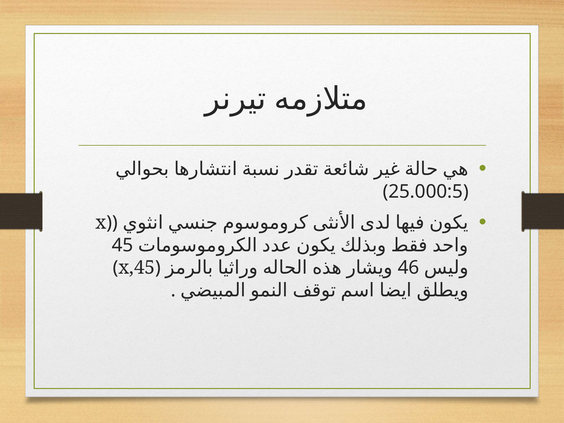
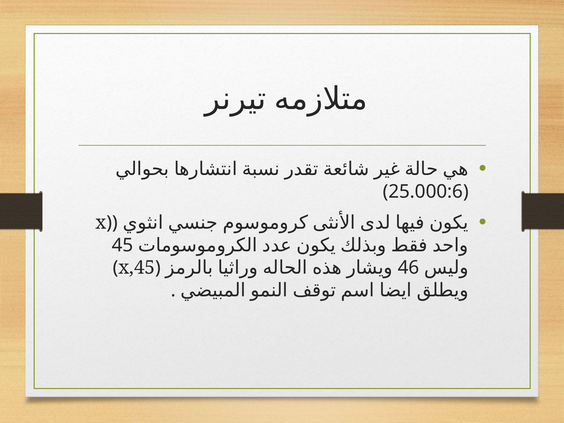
25.000:5: 25.000:5 -> 25.000:6 (426, 192)
